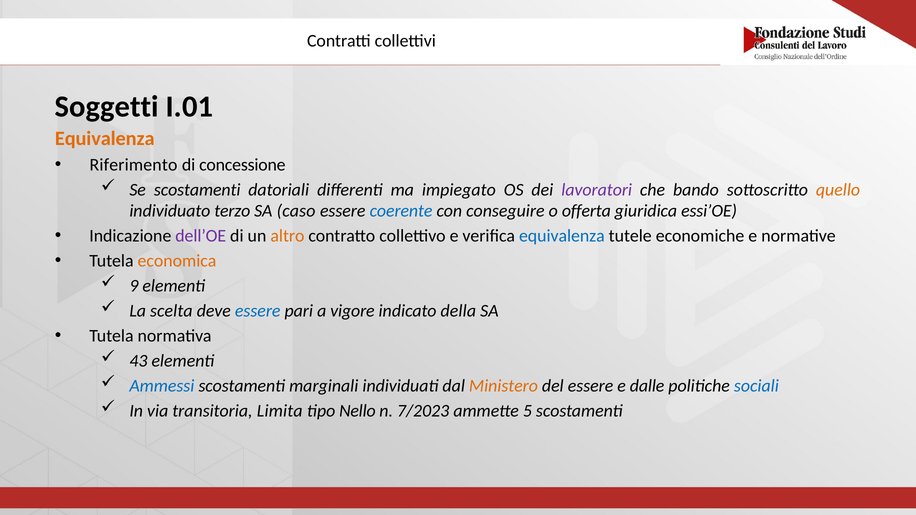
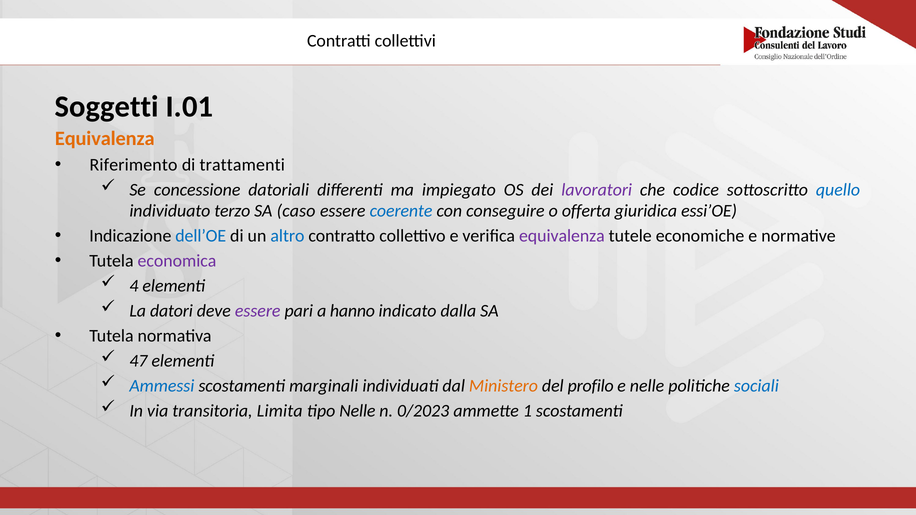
concessione: concessione -> trattamenti (242, 165)
Se scostamenti: scostamenti -> concessione (197, 190)
bando: bando -> codice (696, 190)
quello colour: orange -> blue (838, 190)
dell’OE colour: purple -> blue (201, 236)
altro colour: orange -> blue (287, 236)
equivalenza colour: blue -> purple (562, 236)
economica colour: orange -> purple (177, 261)
9: 9 -> 4 (134, 286)
scelta: scelta -> datori (171, 311)
essere colour: blue -> purple (258, 311)
vigore: vigore -> hanno (352, 311)
della: della -> dalla (458, 311)
43: 43 -> 47 (138, 361)
del essere: essere -> profilo (591, 386)
e dalle: dalle -> nelle (647, 386)
tipo Nello: Nello -> Nelle (357, 411)
7/2023: 7/2023 -> 0/2023 (423, 411)
5: 5 -> 1 (527, 411)
